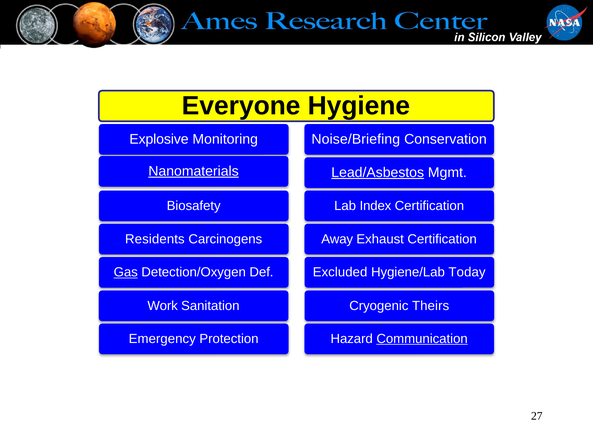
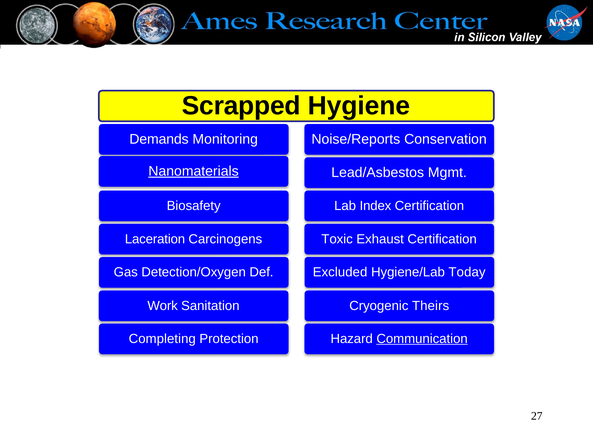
Everyone: Everyone -> Scrapped (241, 106)
Explosive: Explosive -> Demands (159, 139)
Noise/Briefing: Noise/Briefing -> Noise/Reports (356, 139)
Lead/Asbestos underline: present -> none (378, 172)
Residents: Residents -> Laceration (155, 239)
Away: Away -> Toxic (337, 239)
Gas underline: present -> none (126, 272)
Emergency: Emergency -> Completing (162, 339)
